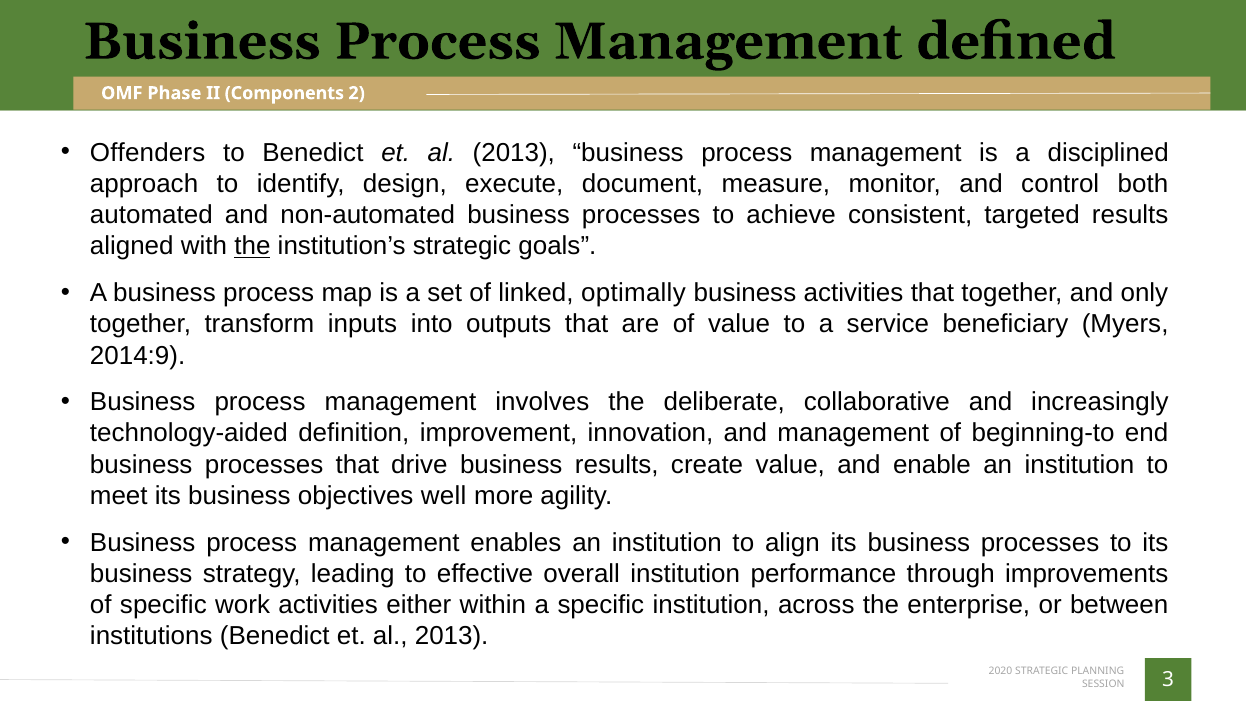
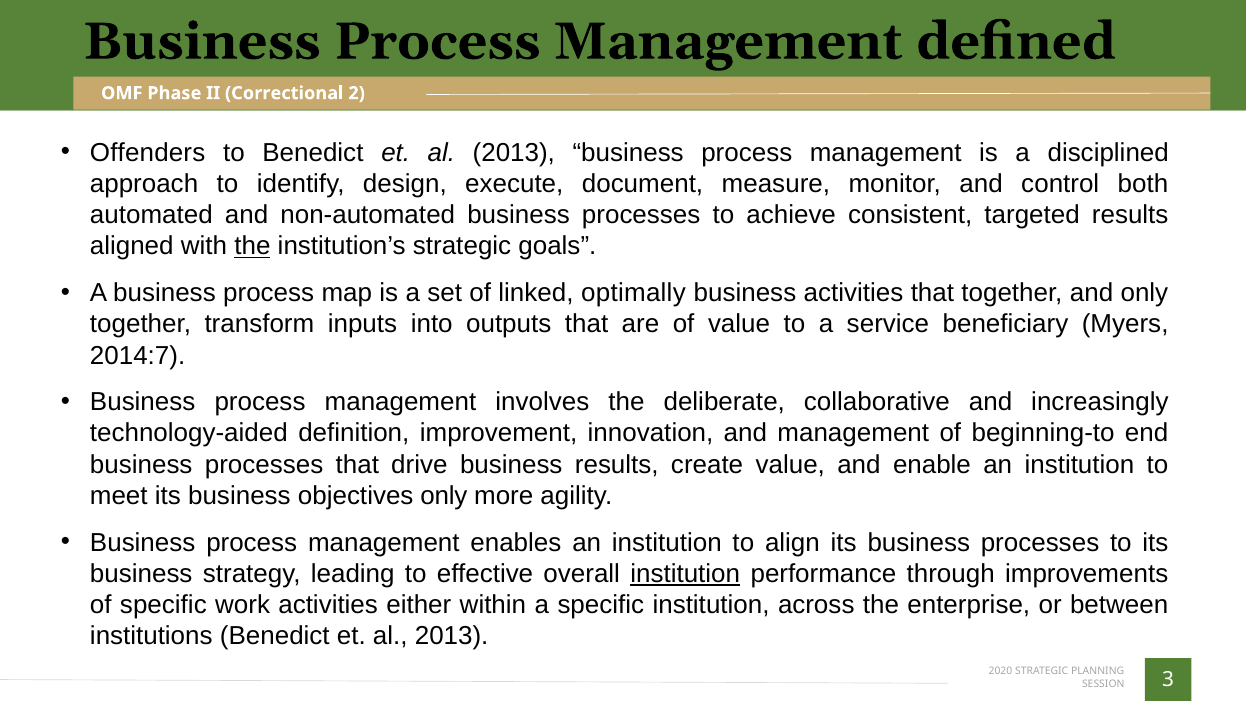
Components: Components -> Correctional (284, 93)
2014:9: 2014:9 -> 2014:7 (138, 355)
objectives well: well -> only (444, 496)
institution underline: none -> present (685, 574)
